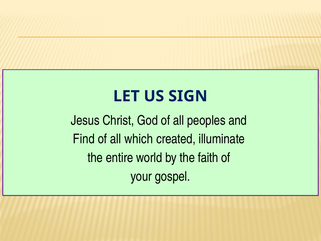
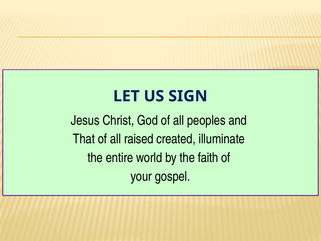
Find: Find -> That (84, 139)
which: which -> raised (139, 139)
